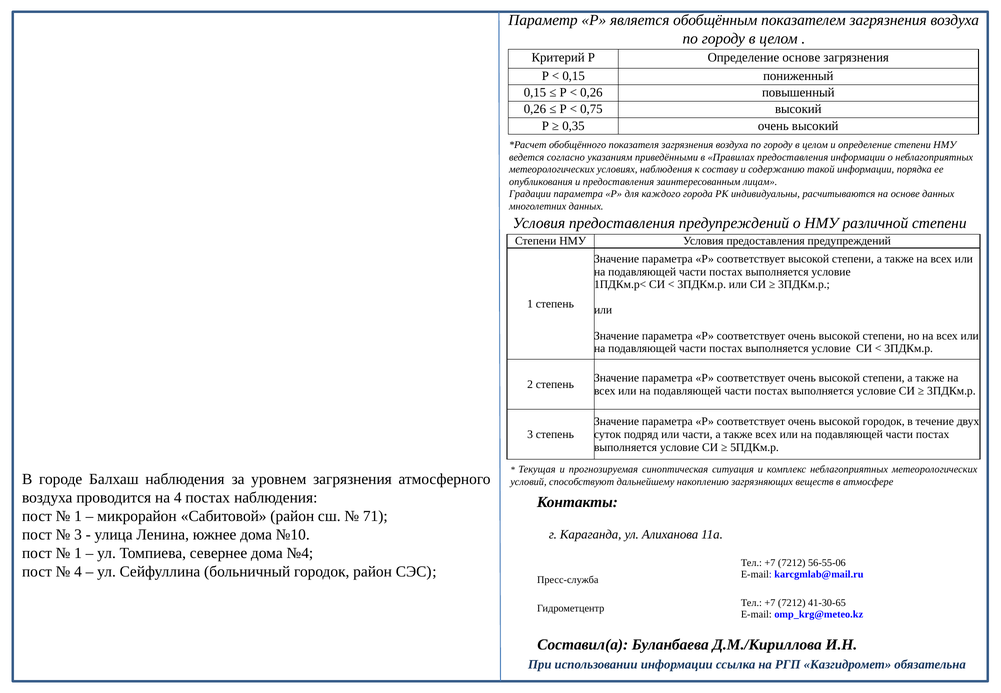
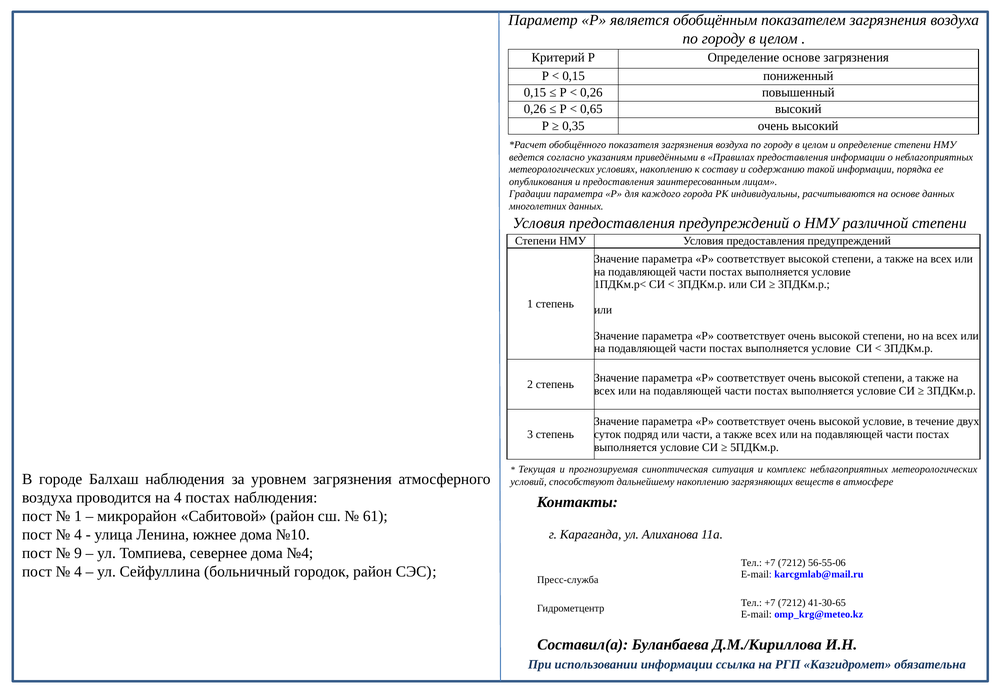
0,75: 0,75 -> 0,65 (591, 109)
условиях наблюдения: наблюдения -> накоплению (666, 169)
высокой городок: городок -> условие (884, 422)
71: 71 -> 61 (375, 516)
3: 3 -> 4 (78, 535)
1: 1 -> 9 (78, 553)
